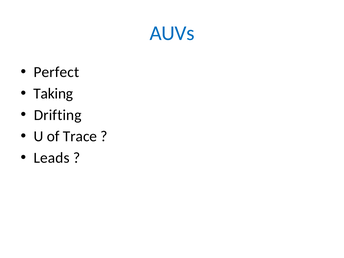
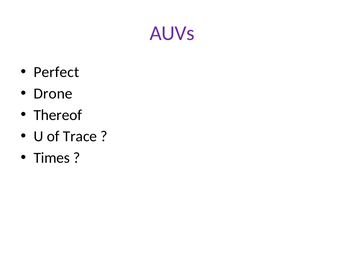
AUVs colour: blue -> purple (172, 33)
Taking: Taking -> Drone (53, 94)
Drifting: Drifting -> Thereof (58, 115)
Leads: Leads -> Times (52, 158)
